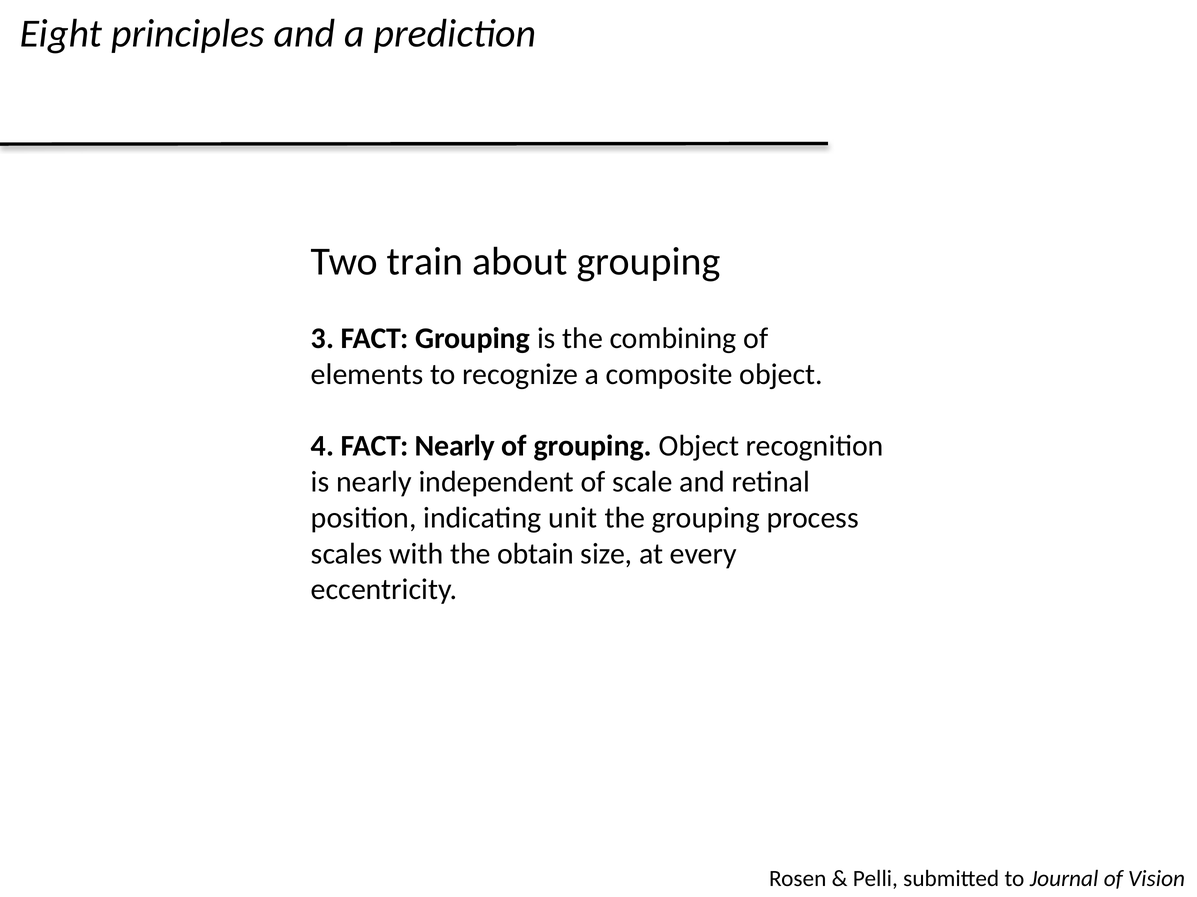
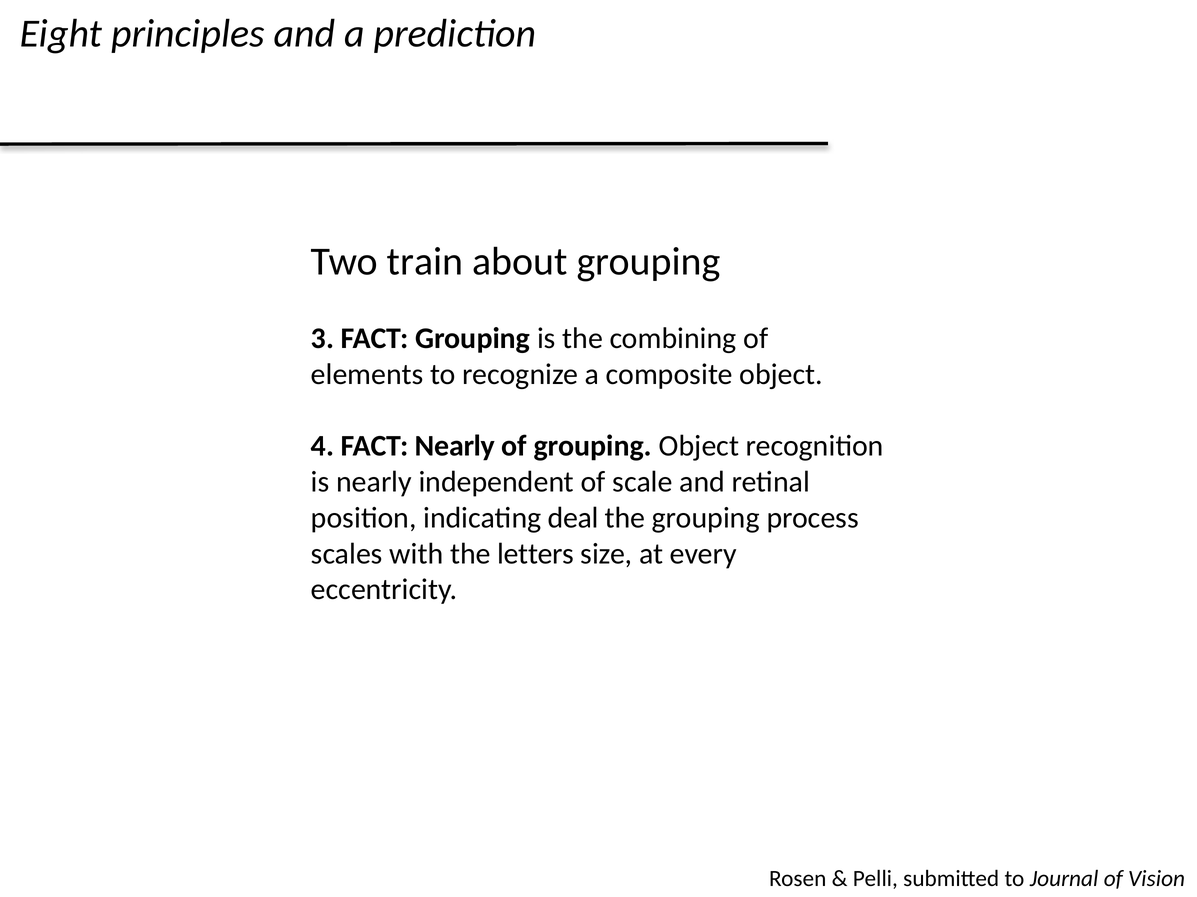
unit: unit -> deal (573, 518)
obtain: obtain -> letters (536, 554)
